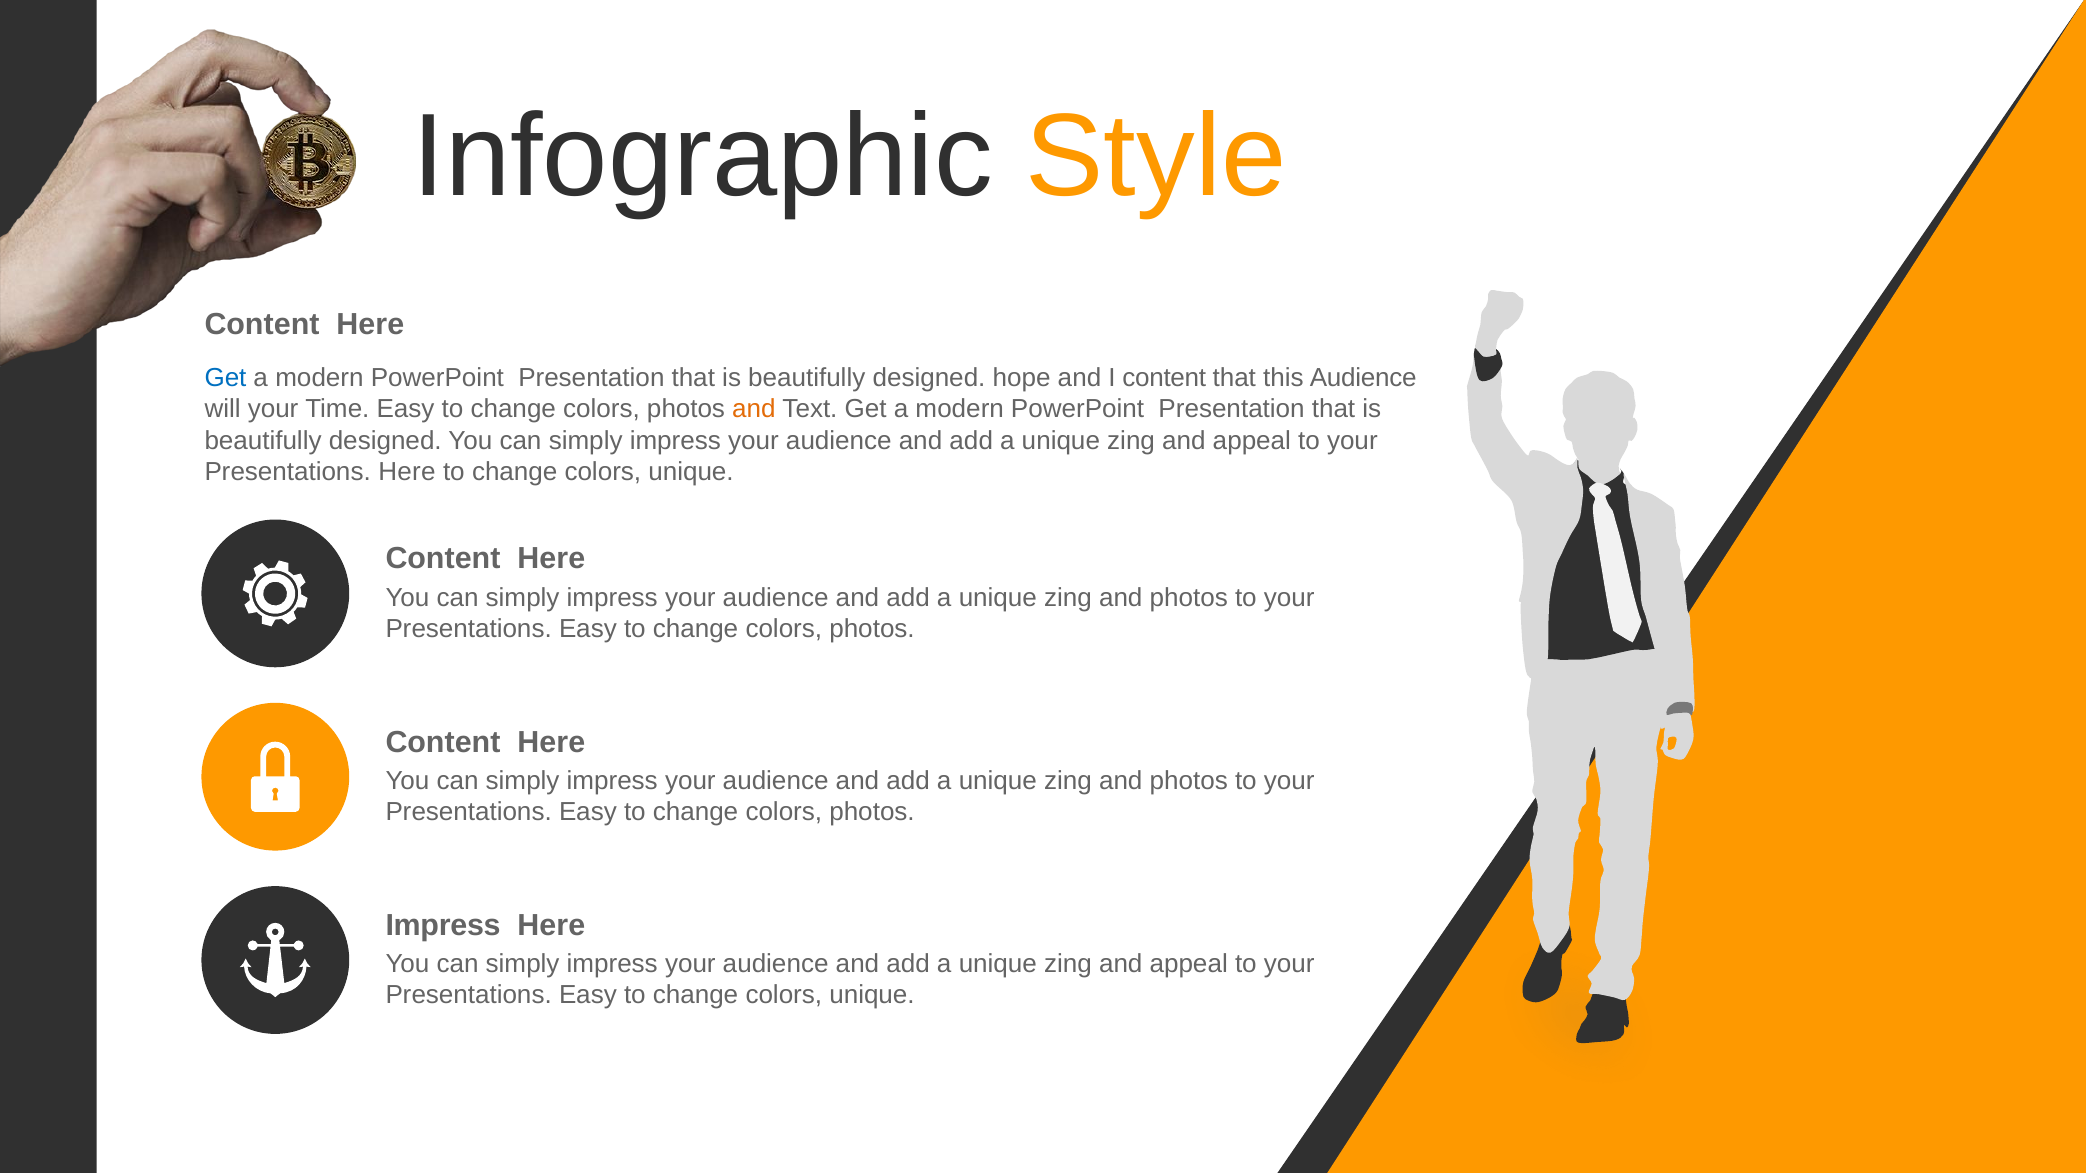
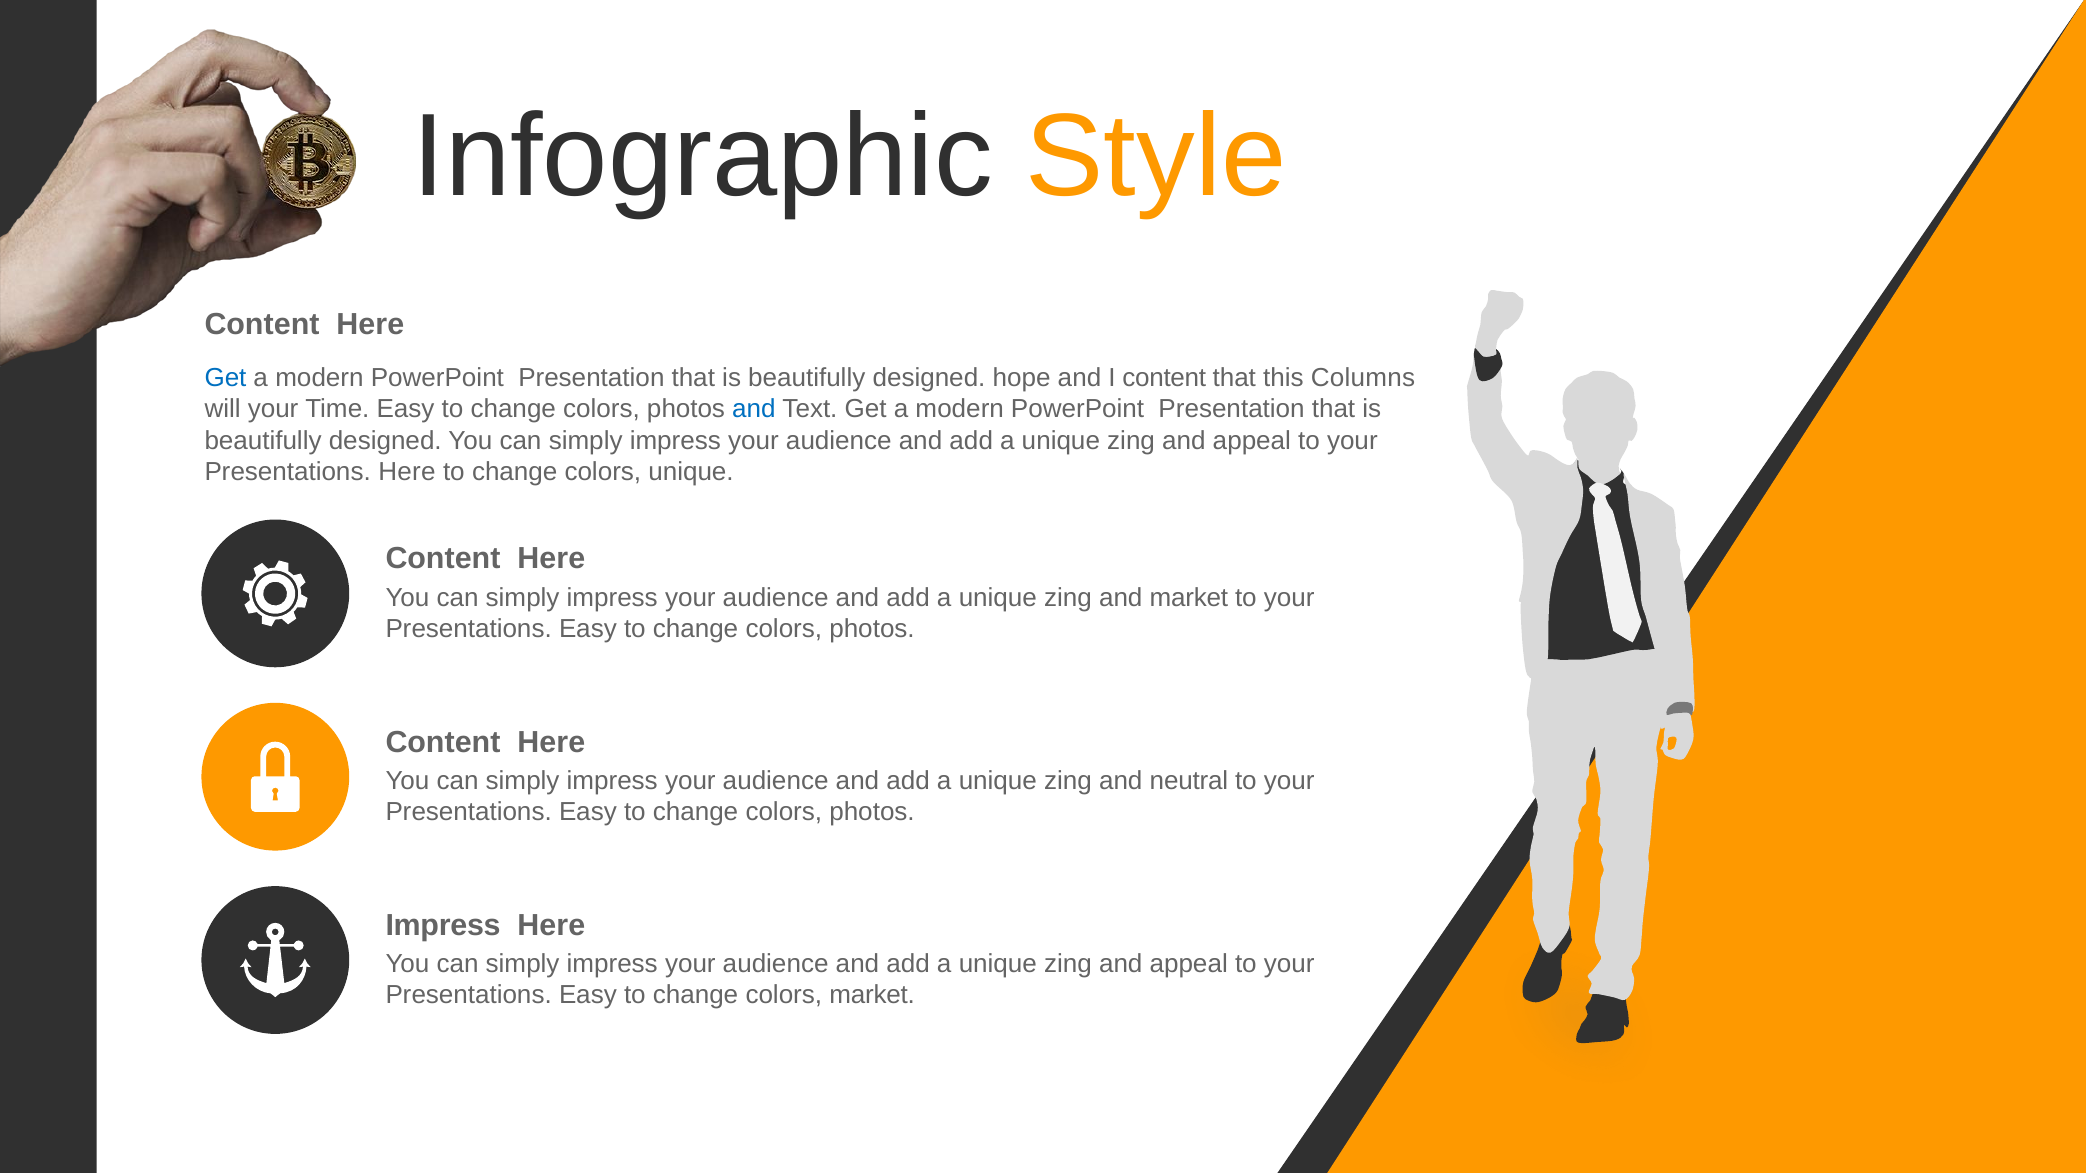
this Audience: Audience -> Columns (1363, 378)
and colour: orange -> blue (754, 409)
photos: photos -> market (1189, 598)
photos: photos -> neutral (1189, 781)
unique: unique -> market (872, 996)
